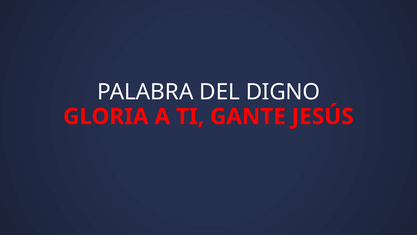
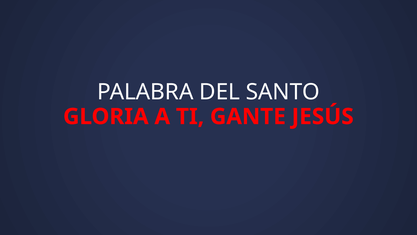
DIGNO: DIGNO -> SANTO (283, 92)
